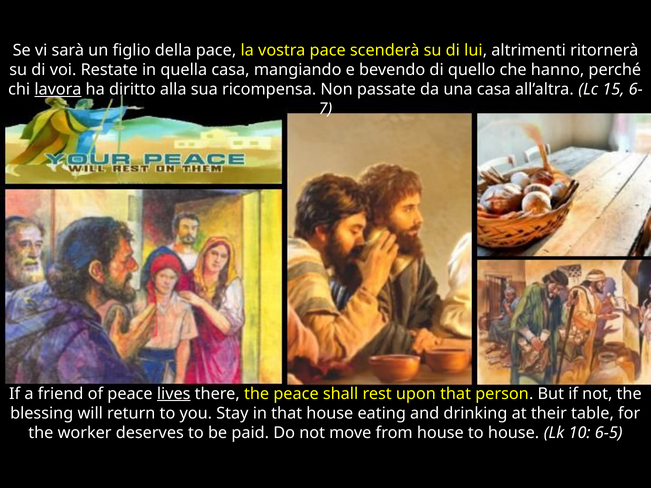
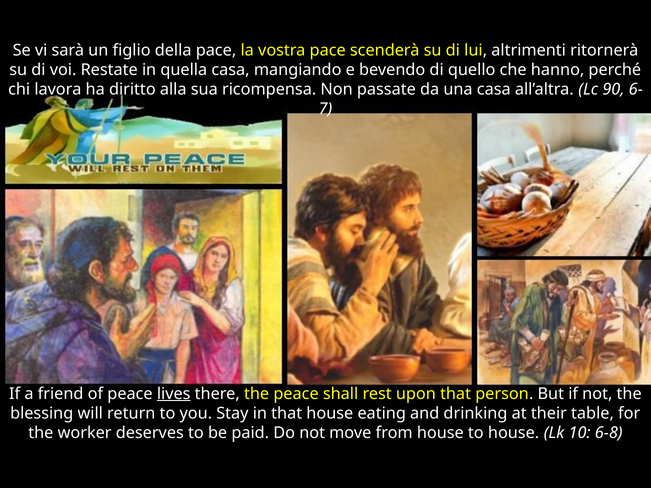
lavora underline: present -> none (58, 90)
15: 15 -> 90 (613, 90)
6-5: 6-5 -> 6-8 (609, 433)
